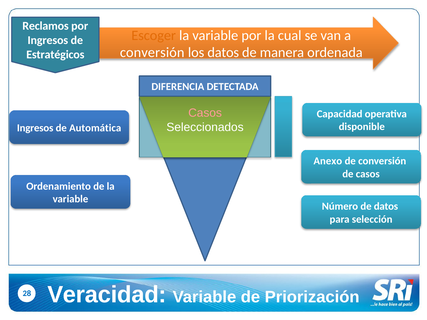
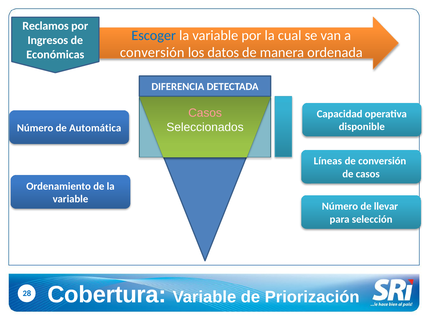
Escoger colour: orange -> blue (154, 35)
Estratégicos: Estratégicos -> Económicas (55, 54)
Ingresos: Ingresos -> Número (35, 128)
Anexo: Anexo -> Líneas (328, 161)
de datos: datos -> llevar (386, 207)
Veracidad: Veracidad -> Cobertura (107, 295)
